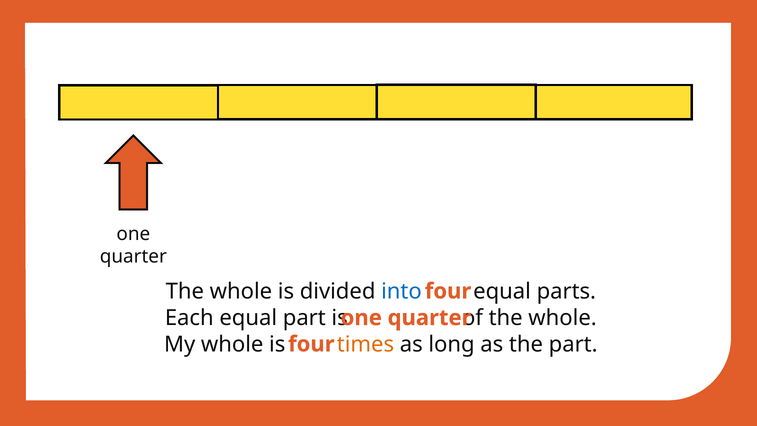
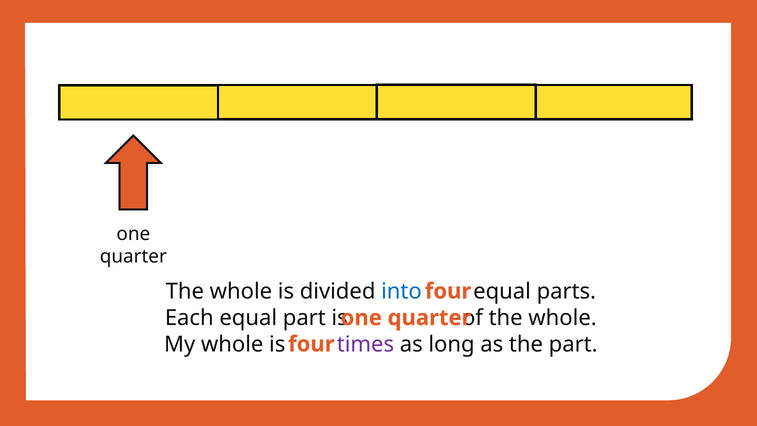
times colour: orange -> purple (365, 344)
